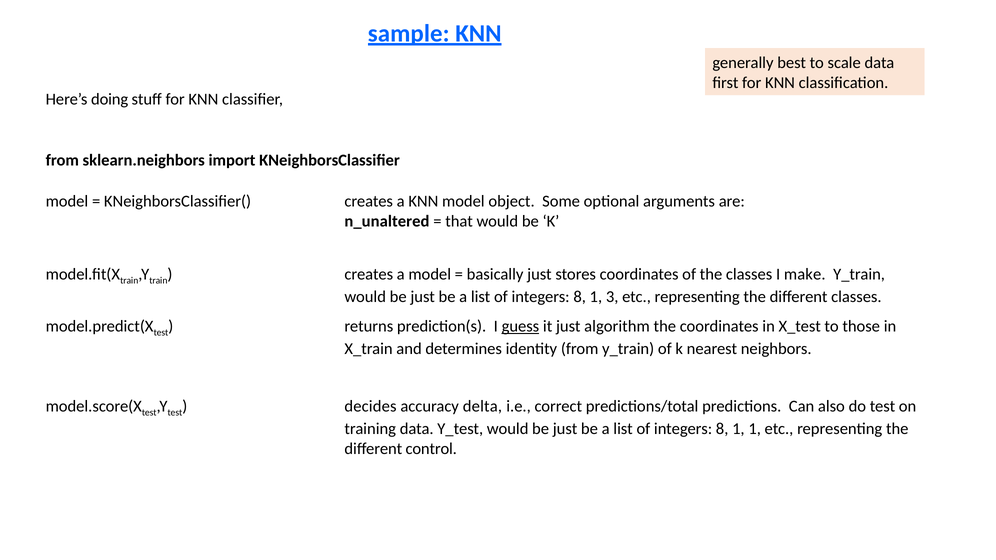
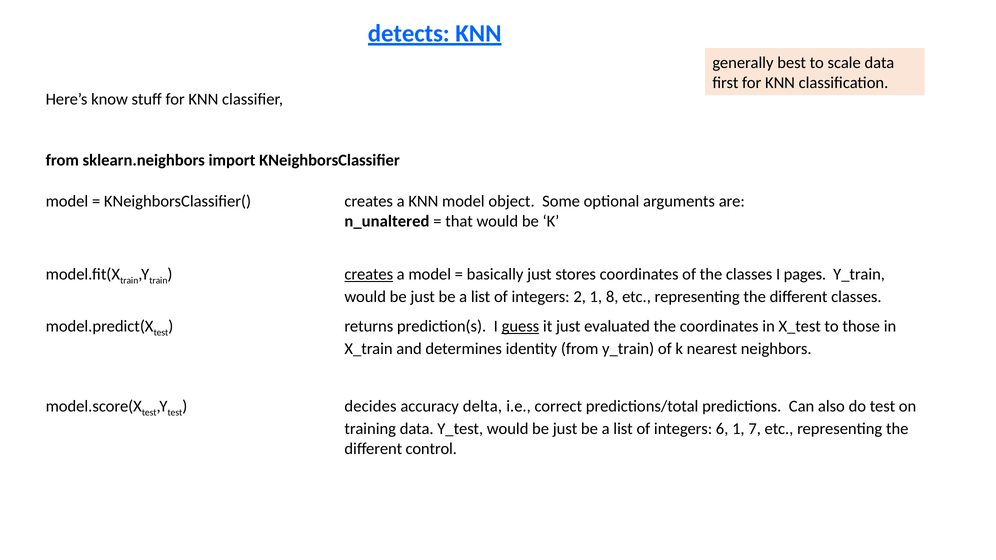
sample: sample -> detects (409, 33)
doing: doing -> know (110, 99)
creates underline: none -> present (369, 274)
make: make -> pages (805, 274)
8: 8 -> 2 (580, 297)
3: 3 -> 8 (612, 297)
algorithm: algorithm -> evaluated (617, 326)
8: 8 -> 6 (722, 429)
1 1: 1 -> 7 (755, 429)
